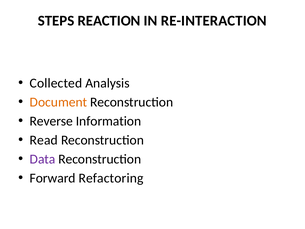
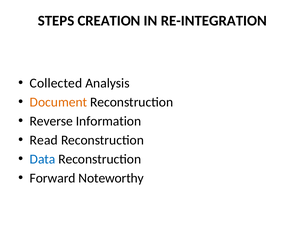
REACTION: REACTION -> CREATION (109, 21)
RE-INTERACTION: RE-INTERACTION -> RE-INTEGRATION (214, 21)
Data colour: purple -> blue (43, 159)
Refactoring: Refactoring -> Noteworthy (111, 178)
